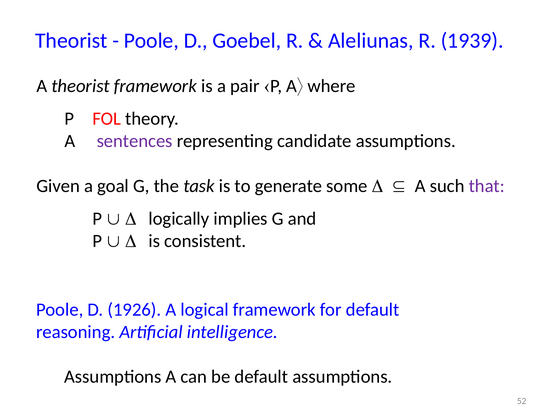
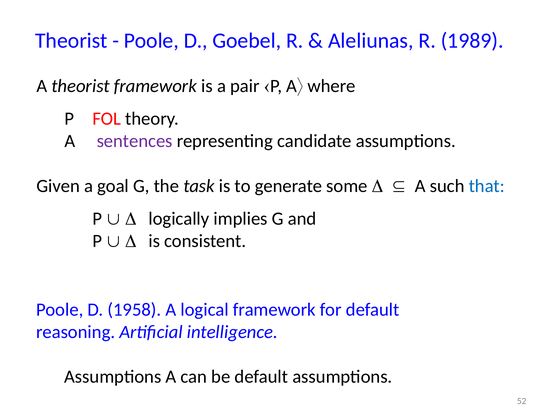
1939: 1939 -> 1989 (472, 41)
that colour: purple -> blue (487, 186)
1926: 1926 -> 1958 (134, 310)
